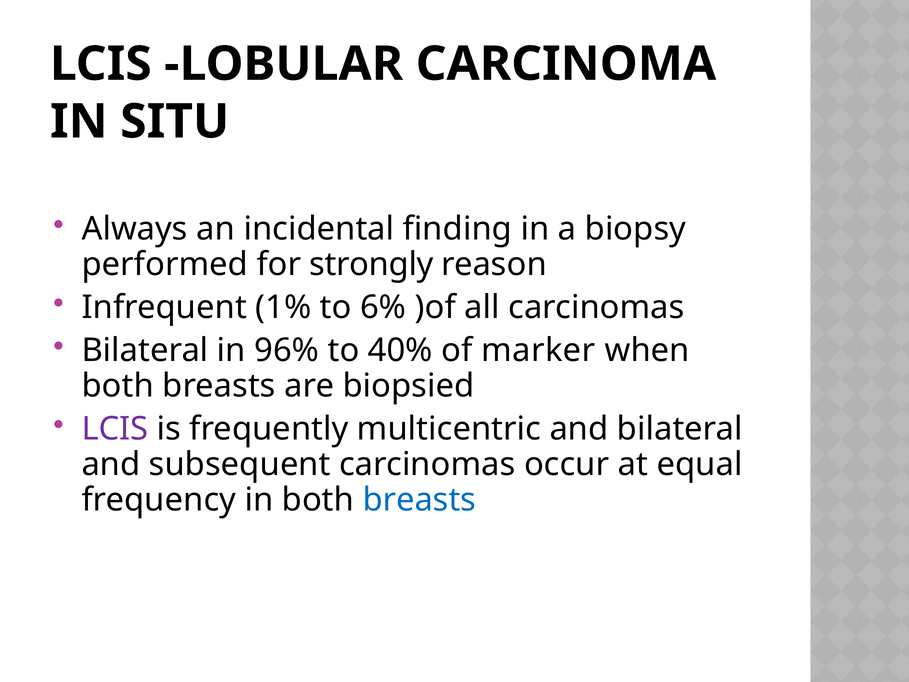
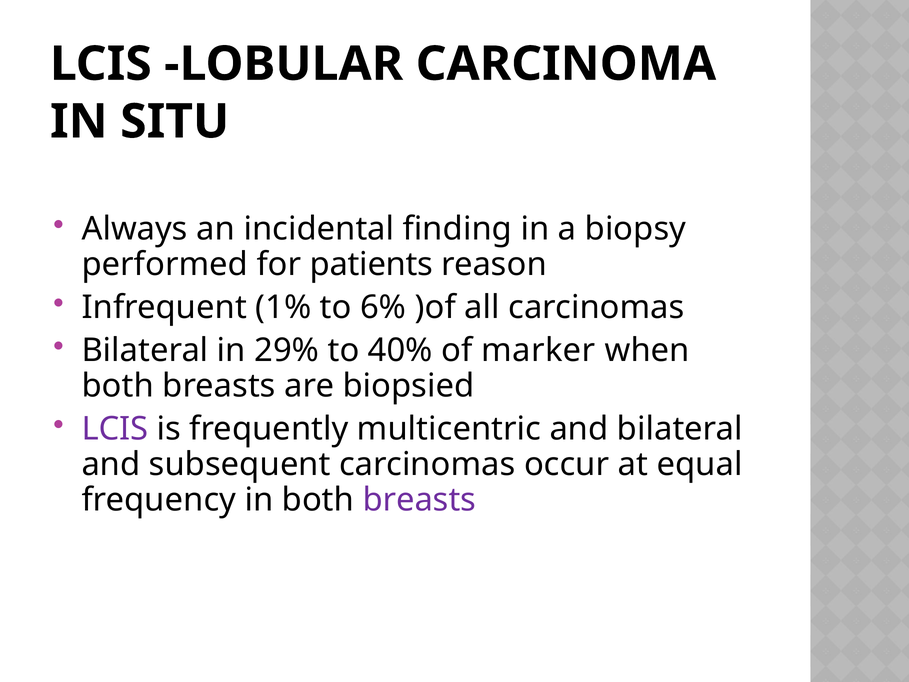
strongly: strongly -> patients (371, 264)
96%: 96% -> 29% (287, 350)
breasts colour: blue -> purple (419, 500)
